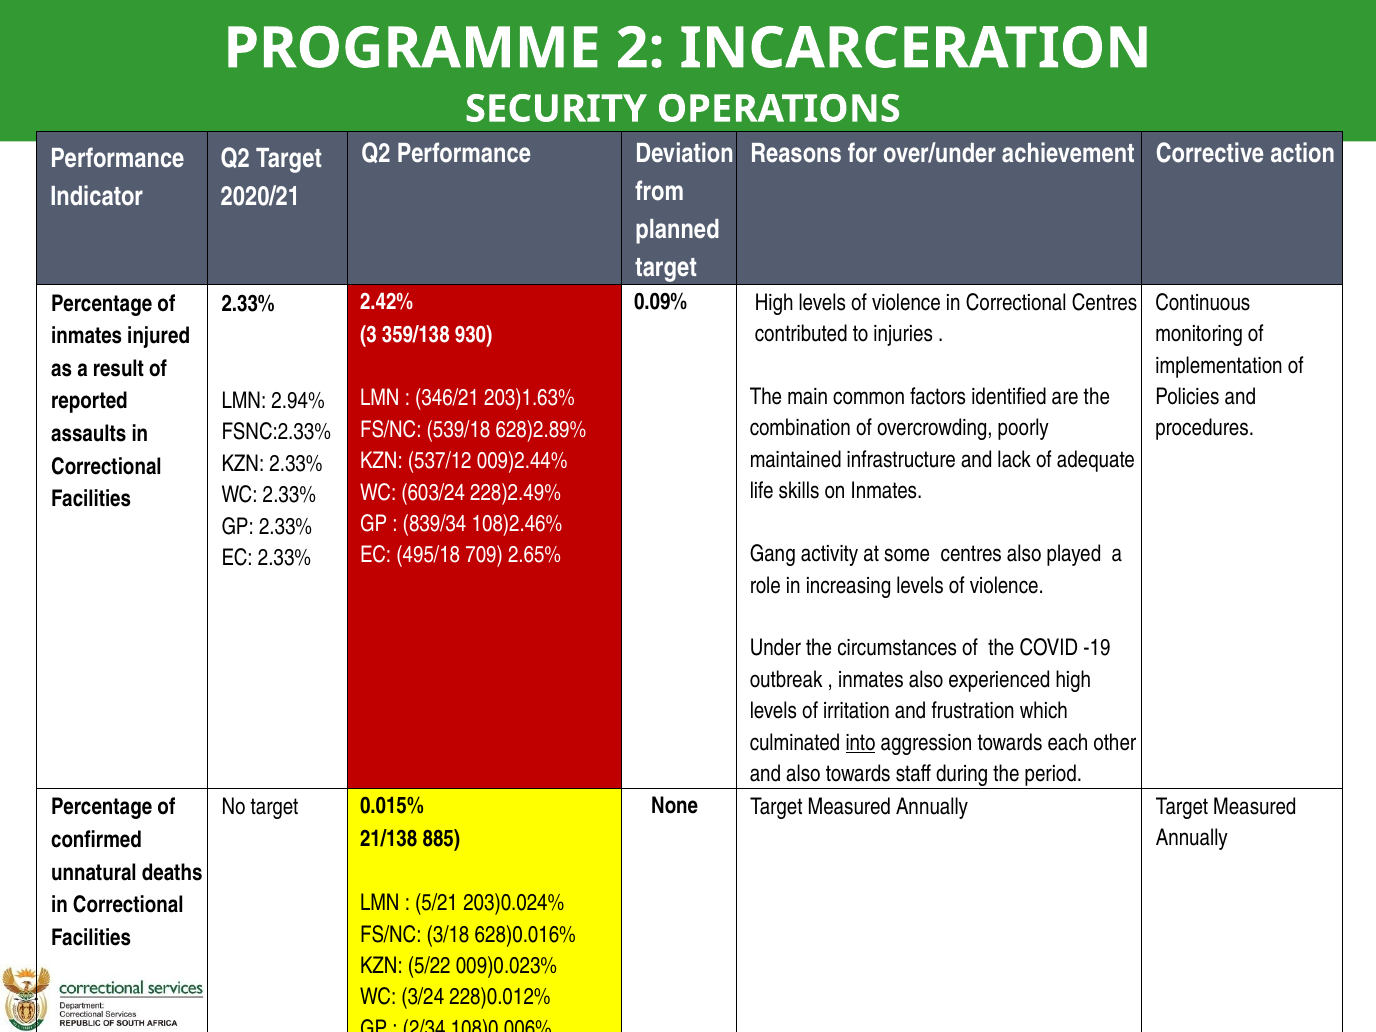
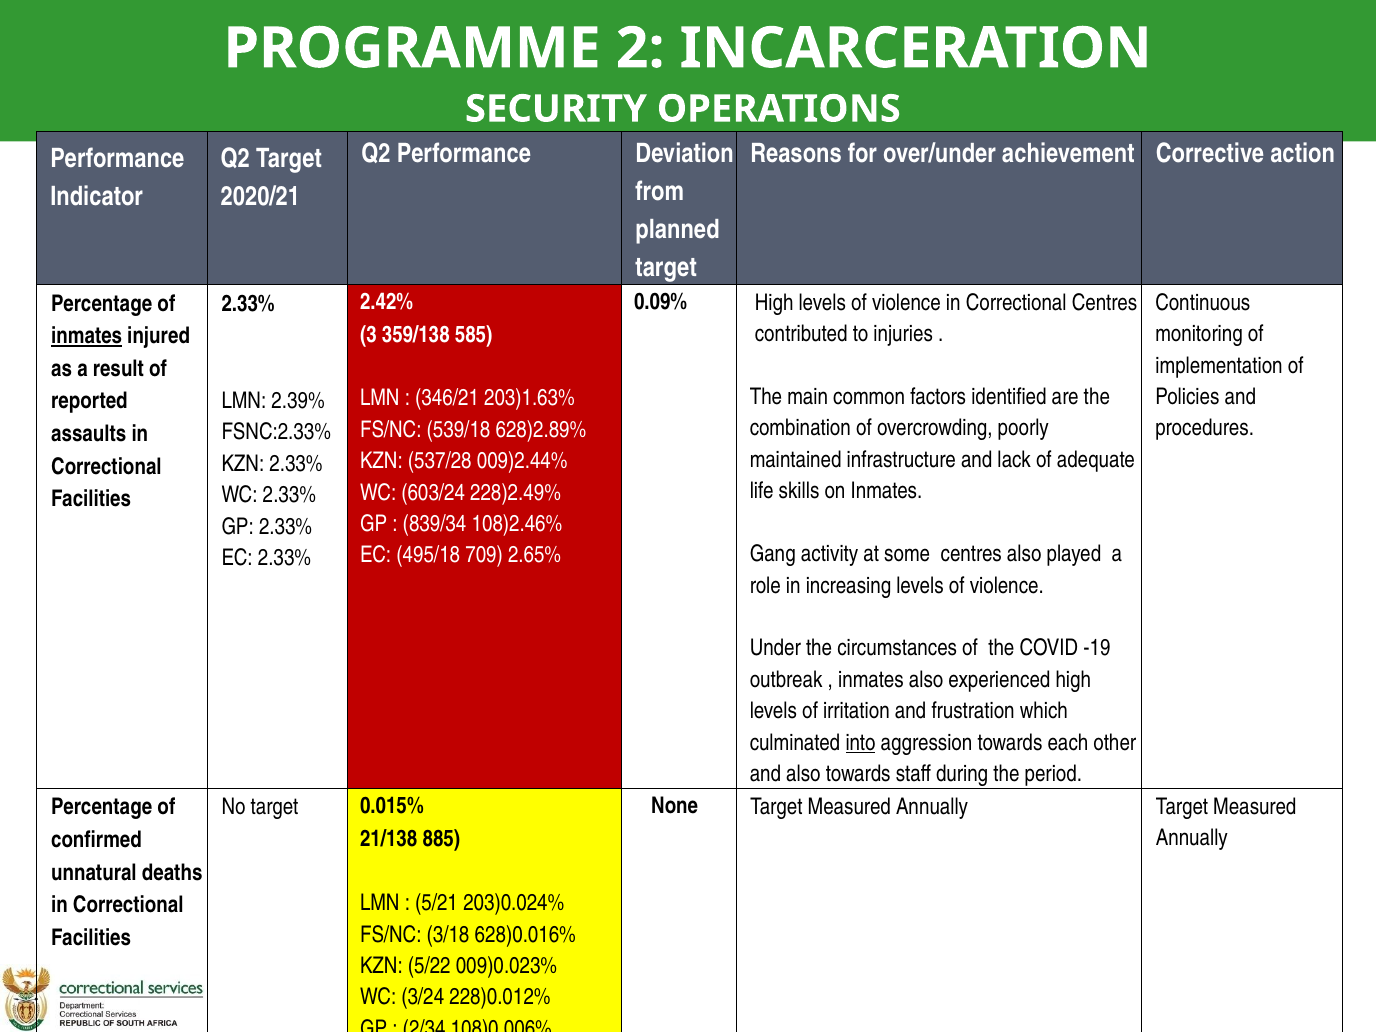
930: 930 -> 585 (474, 335)
inmates underline: none -> present (87, 336)
2.94%: 2.94% -> 2.39% (298, 401)
537/12: 537/12 -> 537/28 (440, 461)
